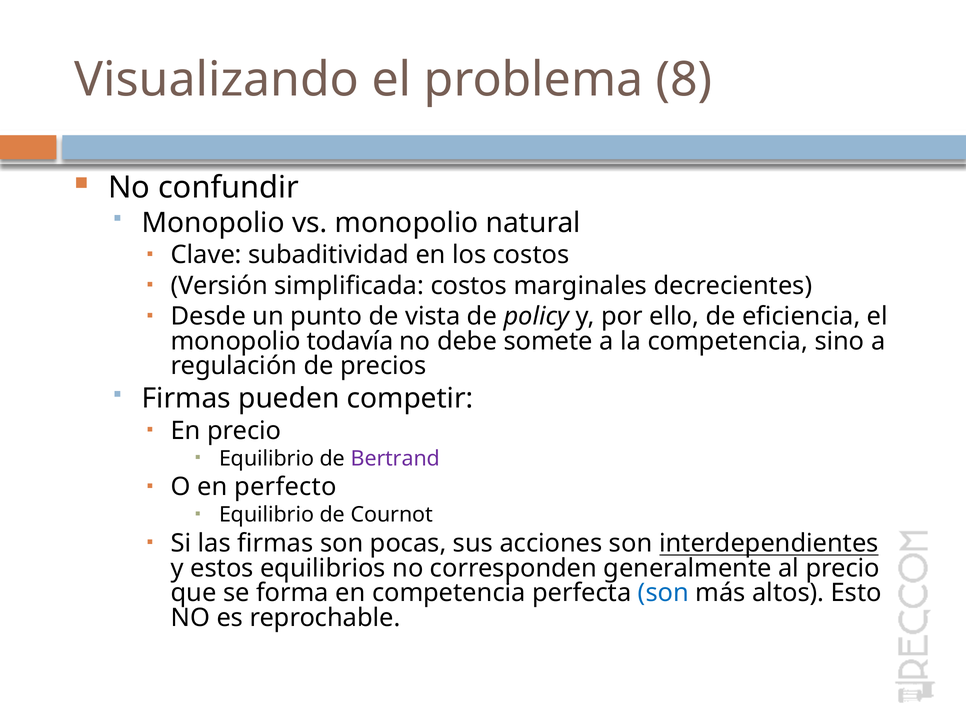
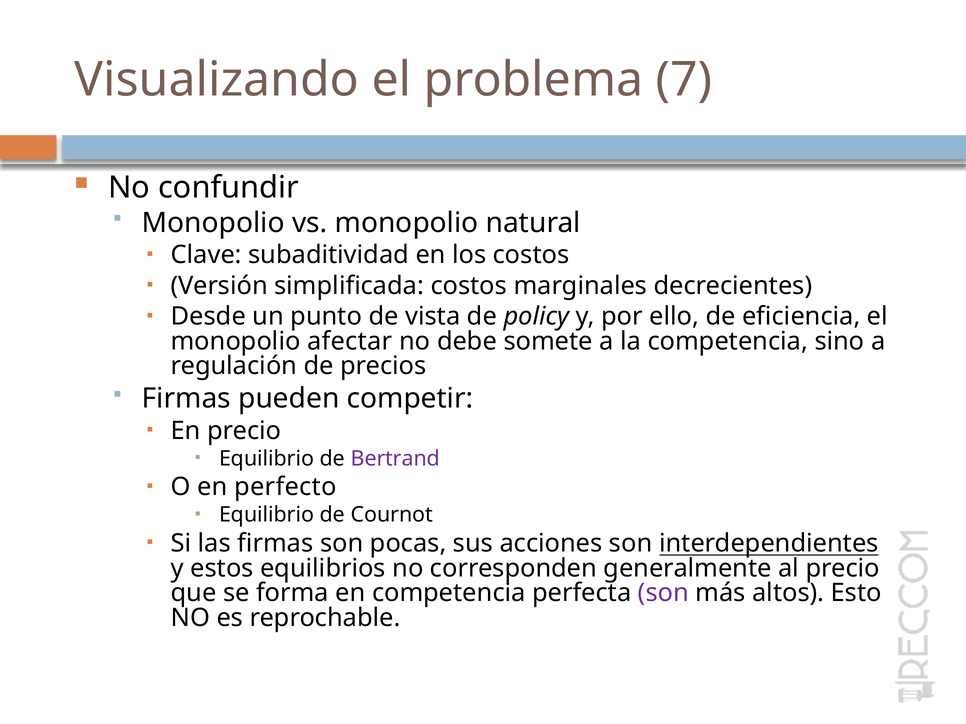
8: 8 -> 7 (684, 80)
todavía: todavía -> afectar (350, 341)
son colour: blue -> purple (663, 593)
